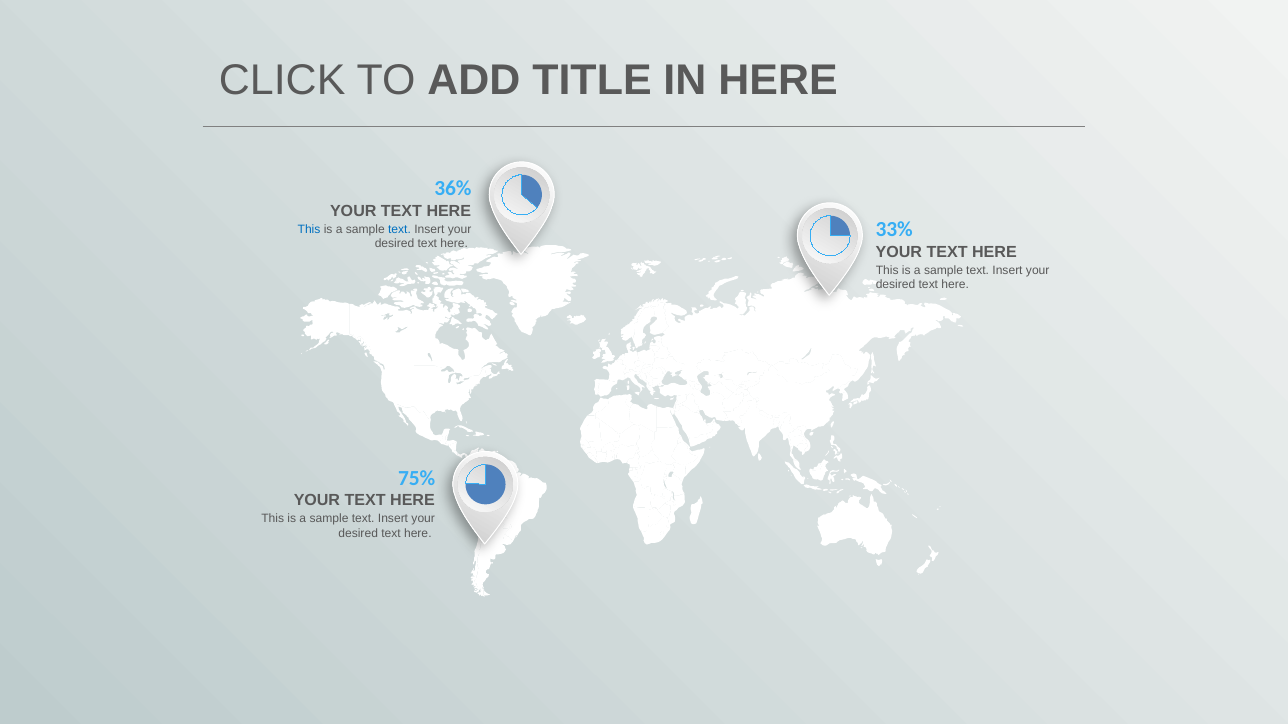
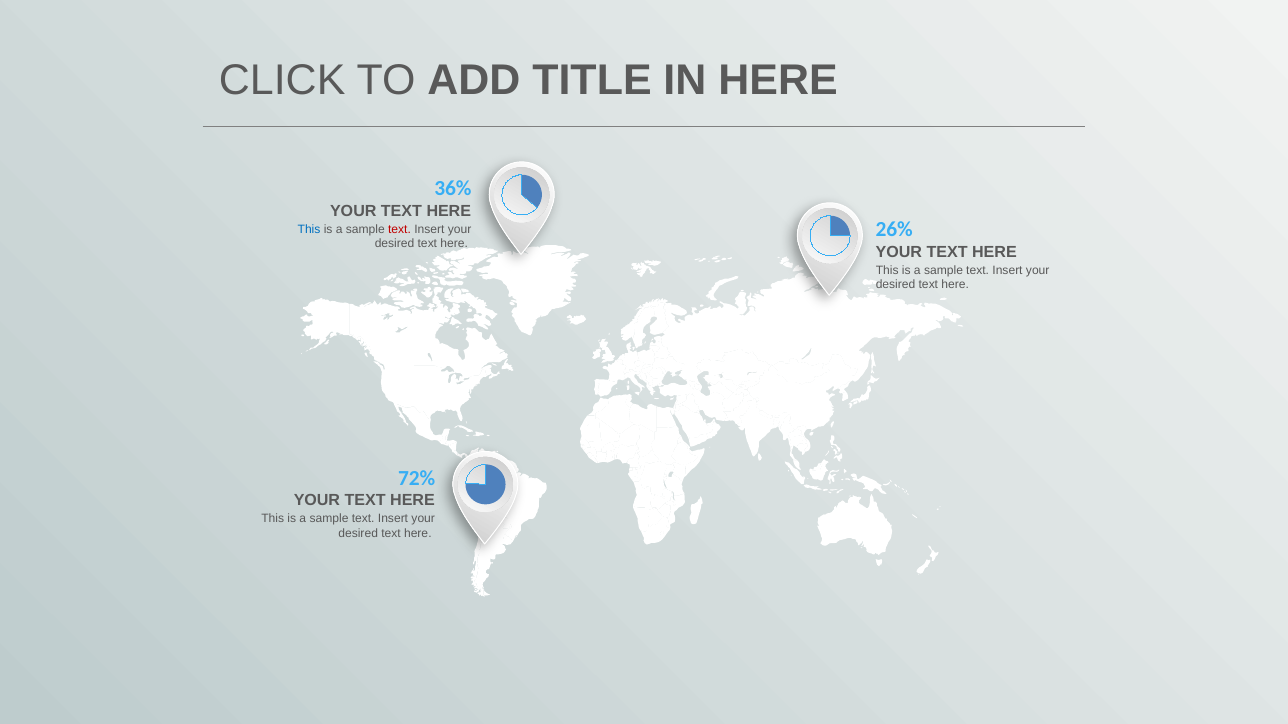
33%: 33% -> 26% (894, 230)
text colour: blue -> red (400, 230)
75%: 75% -> 72% (417, 479)
